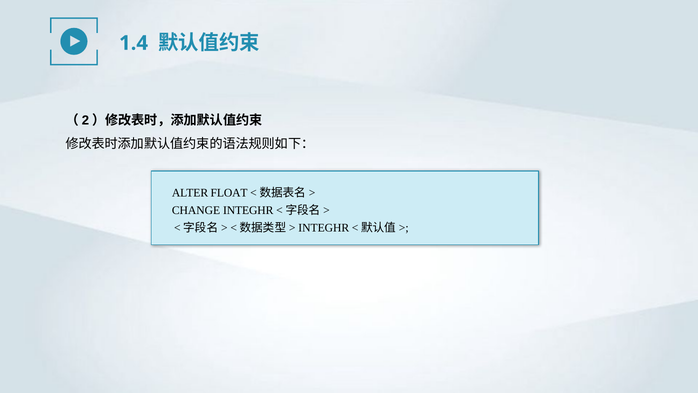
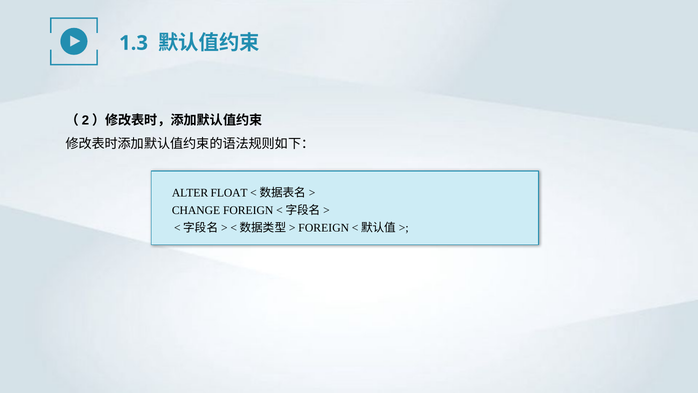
1.4: 1.4 -> 1.3 (134, 43)
CHANGE INTEGHR: INTEGHR -> FOREIGN (248, 210)
INTEGHR: INTEGHR -> FOREIGN (324, 228)
